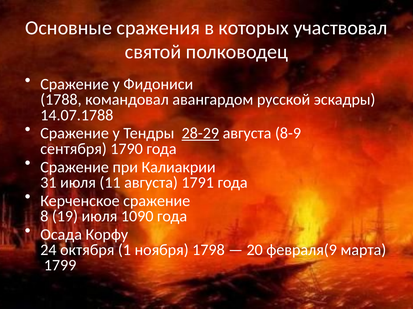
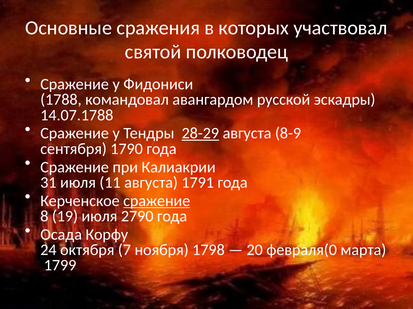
сражение underline: none -> present (157, 201)
1090: 1090 -> 2790 (137, 217)
1: 1 -> 7 (124, 250)
февраля(9: февраля(9 -> февраля(0 (302, 250)
